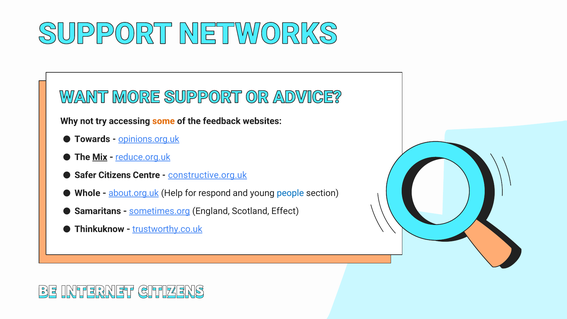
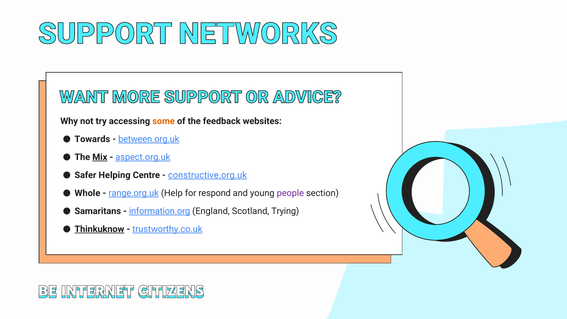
opinions.org.uk: opinions.org.uk -> between.org.uk (149, 139)
reduce.org.uk: reduce.org.uk -> aspect.org.uk (143, 157)
Citizens: Citizens -> Helping (115, 175)
about.org.uk: about.org.uk -> range.org.uk (134, 193)
people colour: blue -> purple (290, 193)
sometimes.org: sometimes.org -> information.org (160, 211)
Effect: Effect -> Trying (285, 211)
Thinkuknow underline: none -> present (99, 229)
